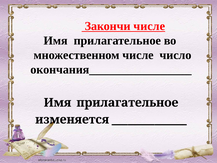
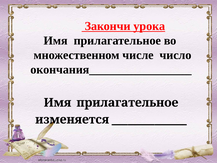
Закончи числе: числе -> урока (149, 26)
